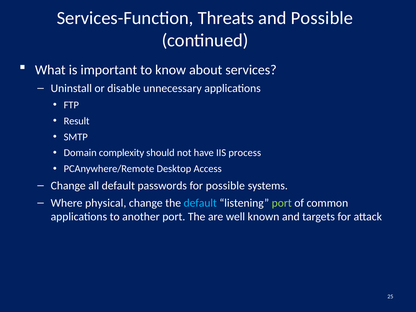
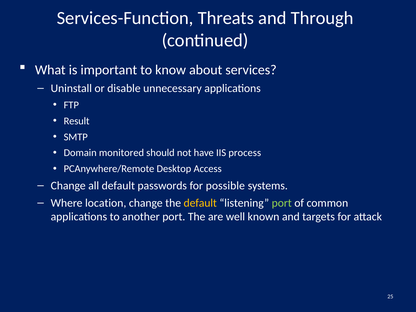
and Possible: Possible -> Through (322, 18)
complexity: complexity -> monitored (121, 153)
physical: physical -> location (106, 203)
default colour: light blue -> yellow (200, 203)
